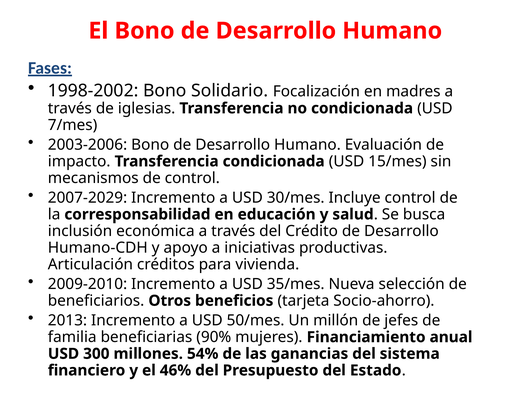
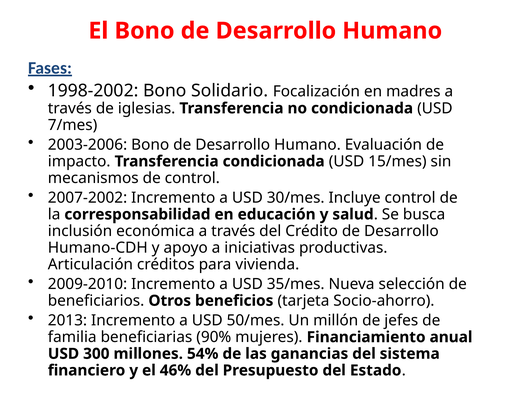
2007-2029: 2007-2029 -> 2007-2002 (88, 197)
